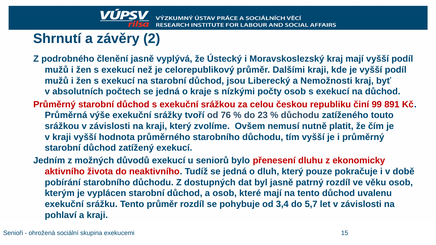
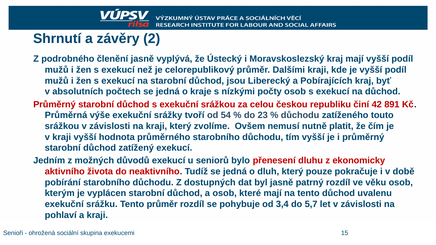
Nemožnosti: Nemožnosti -> Pobírajících (326, 81)
99: 99 -> 42 (377, 104)
76: 76 -> 54 (226, 115)
